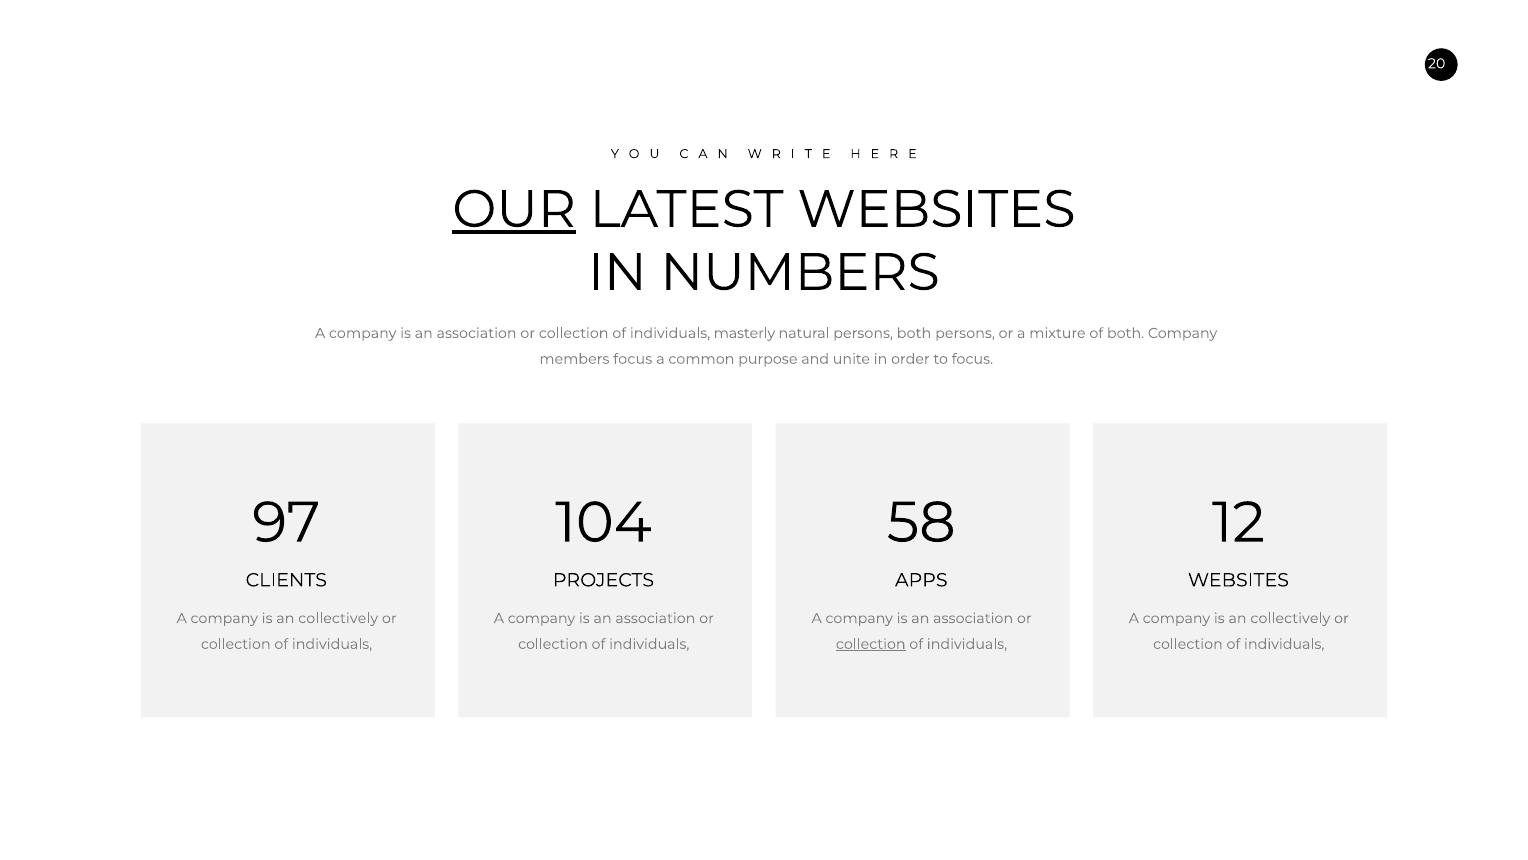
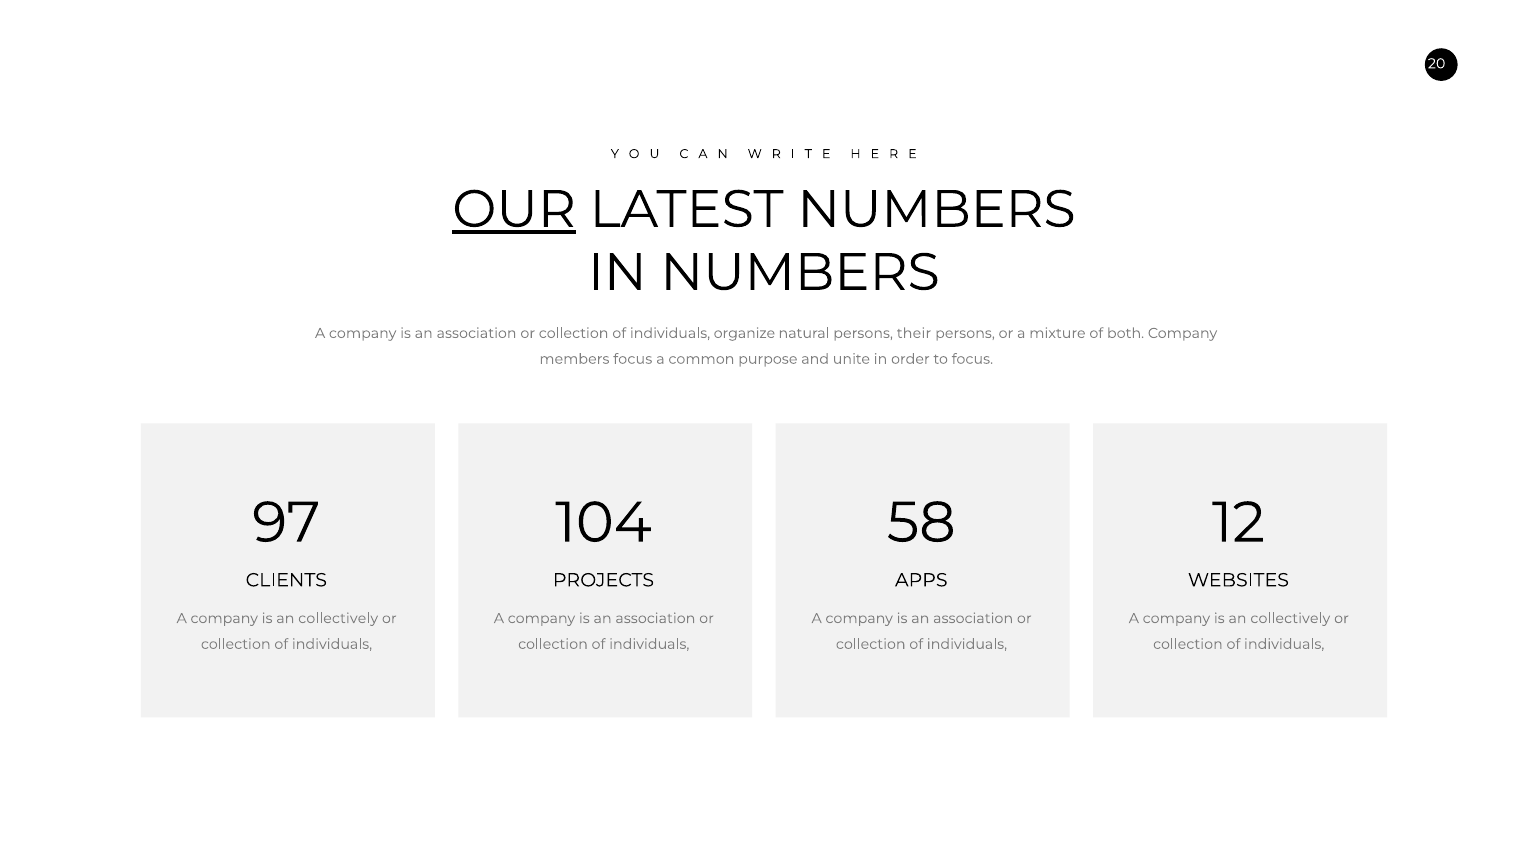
LATEST WEBSITES: WEBSITES -> NUMBERS (937, 209)
masterly: masterly -> organize (744, 333)
persons both: both -> their (914, 333)
collection underline: present -> none (871, 644)
